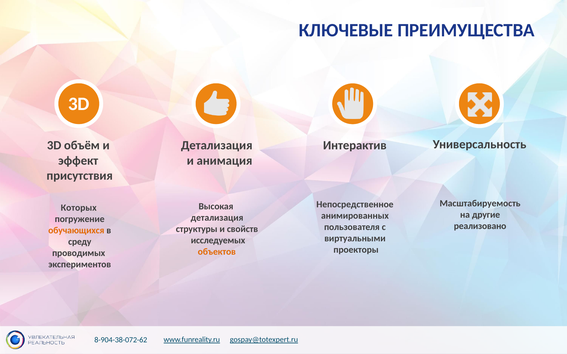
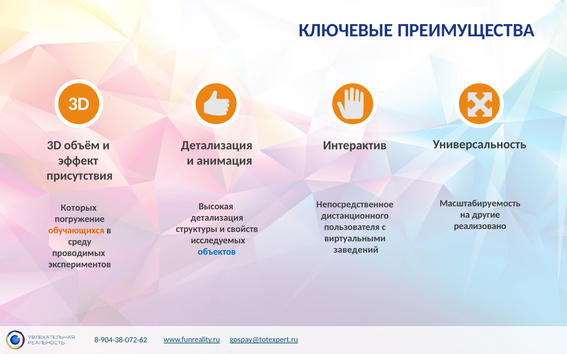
анимированных: анимированных -> дистанционного (355, 216)
проекторы: проекторы -> заведений (356, 250)
объектов colour: orange -> blue (217, 252)
